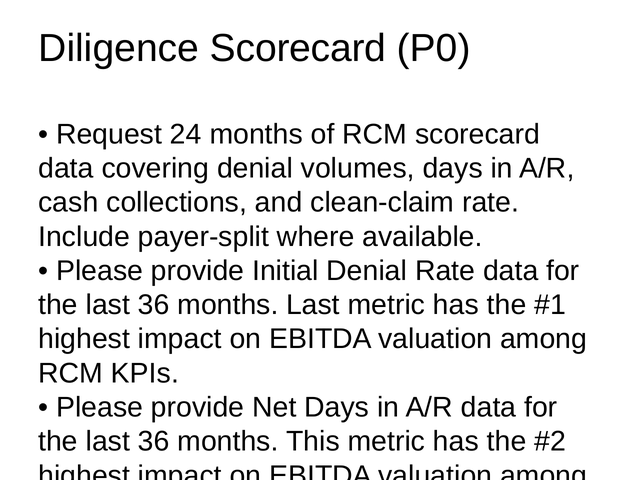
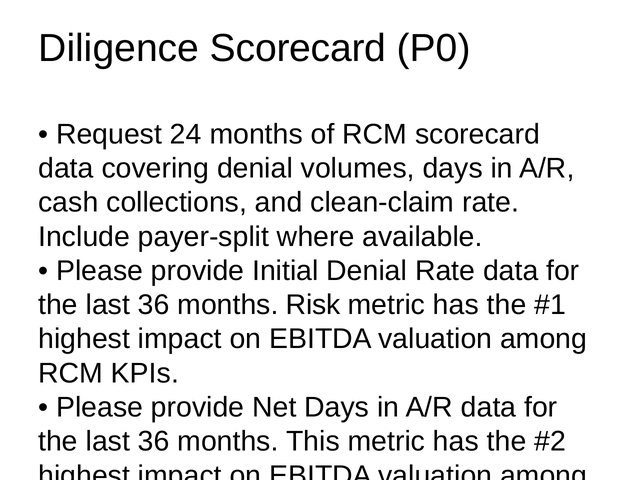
months Last: Last -> Risk (313, 305)
